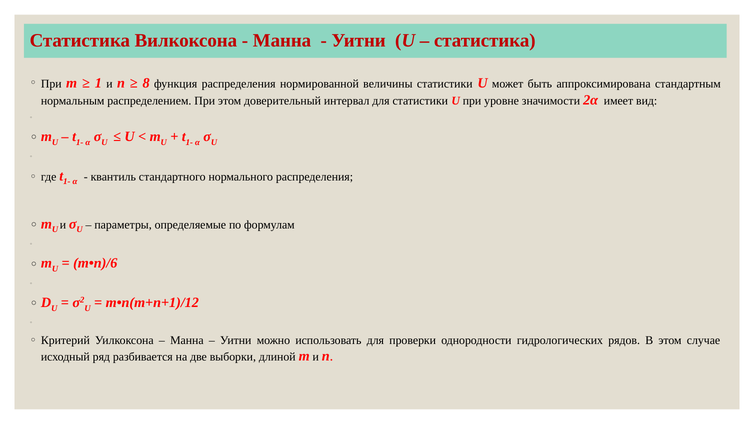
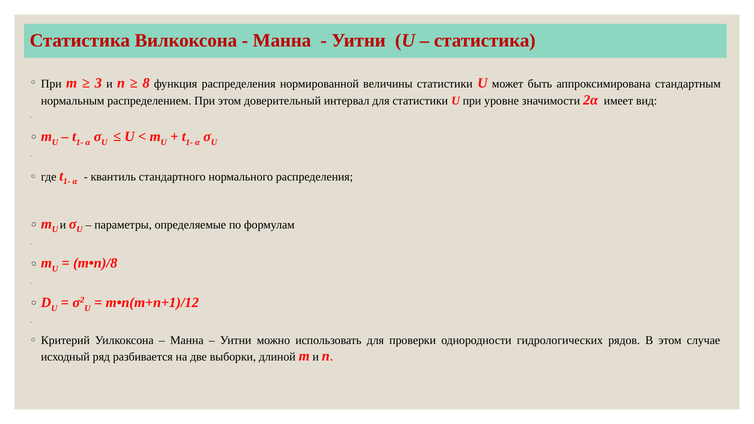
1: 1 -> 3 (98, 83)
m•n)/6: m•n)/6 -> m•n)/8 (95, 263)
